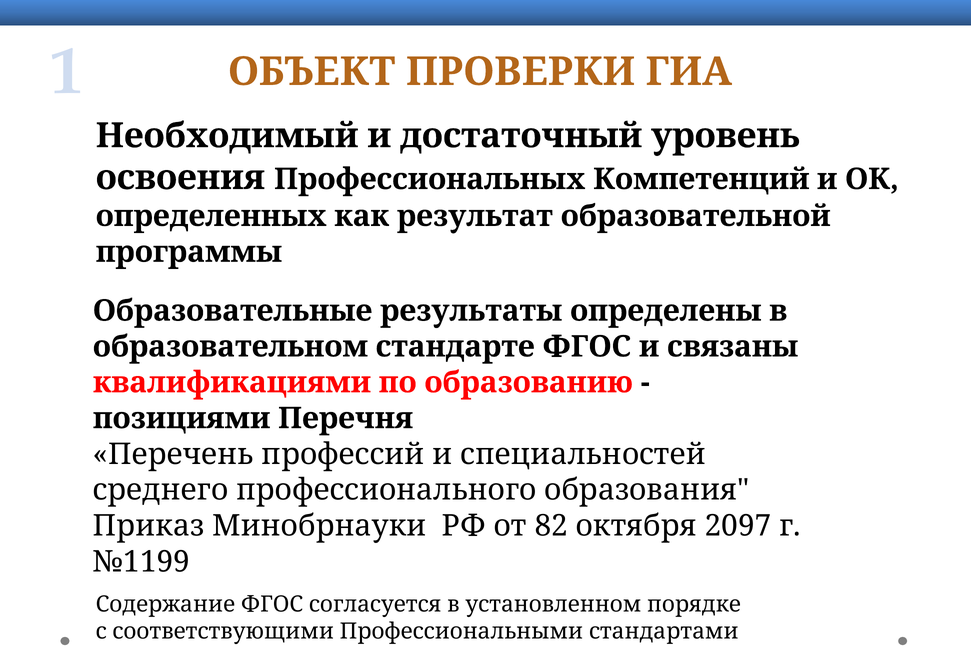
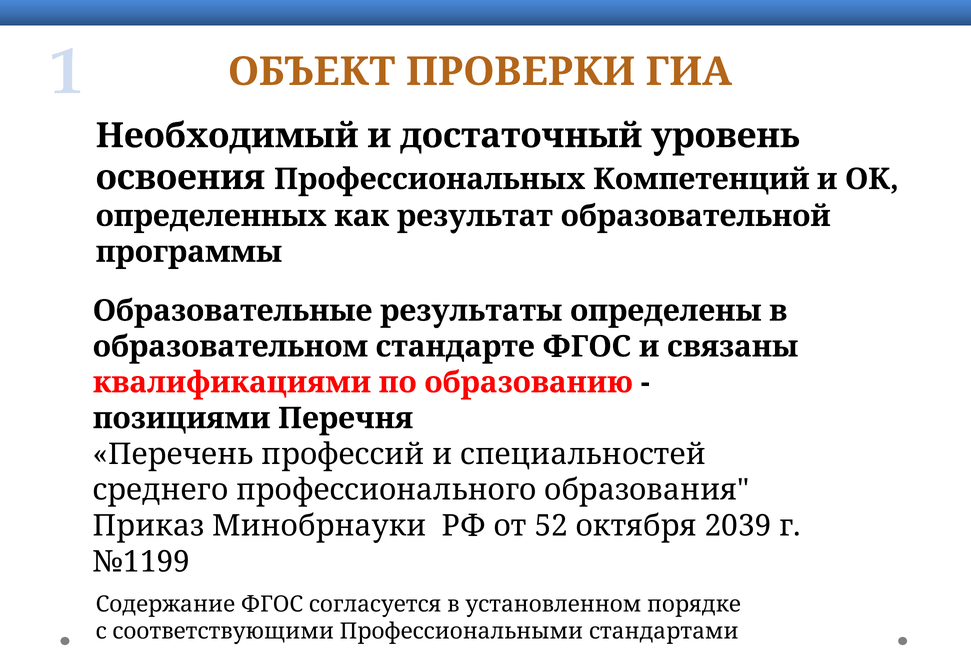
82: 82 -> 52 (551, 526)
2097: 2097 -> 2039 (738, 526)
